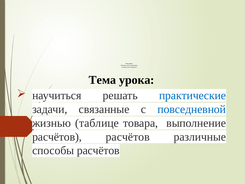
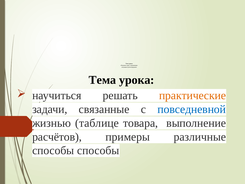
практические colour: blue -> orange (192, 95)
расчётов расчётов: расчётов -> примеры (128, 137)
способы расчётов: расчётов -> способы (98, 150)
